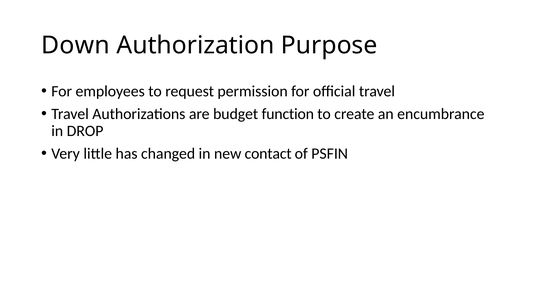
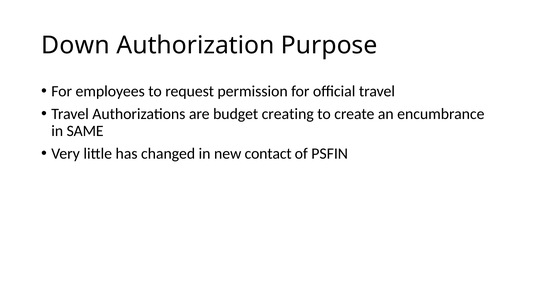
function: function -> creating (288, 114)
DROP: DROP -> SAME (85, 131)
